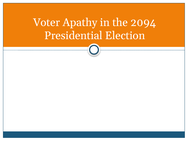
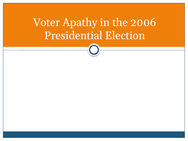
2094: 2094 -> 2006 (143, 22)
